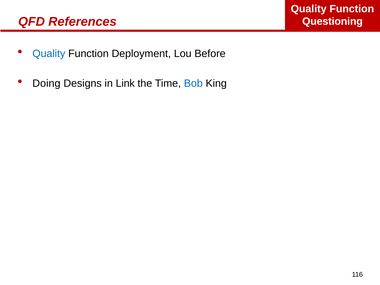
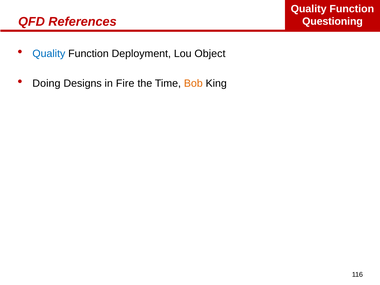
Before: Before -> Object (210, 54)
Link: Link -> Fire (125, 83)
Bob colour: blue -> orange (193, 83)
